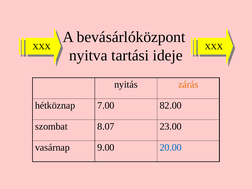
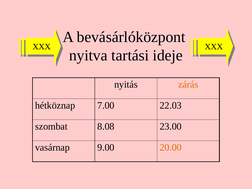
82.00: 82.00 -> 22.03 (171, 105)
8.07: 8.07 -> 8.08 (106, 126)
20.00 colour: blue -> orange (171, 147)
